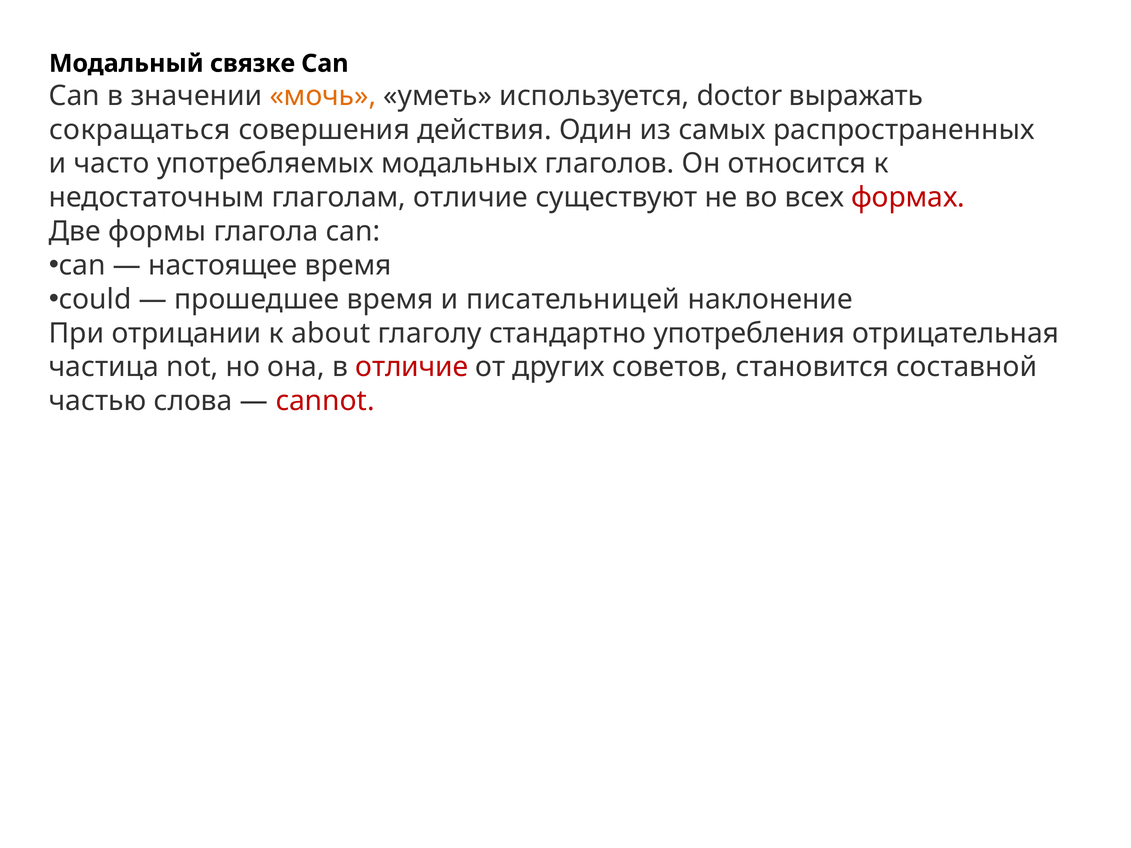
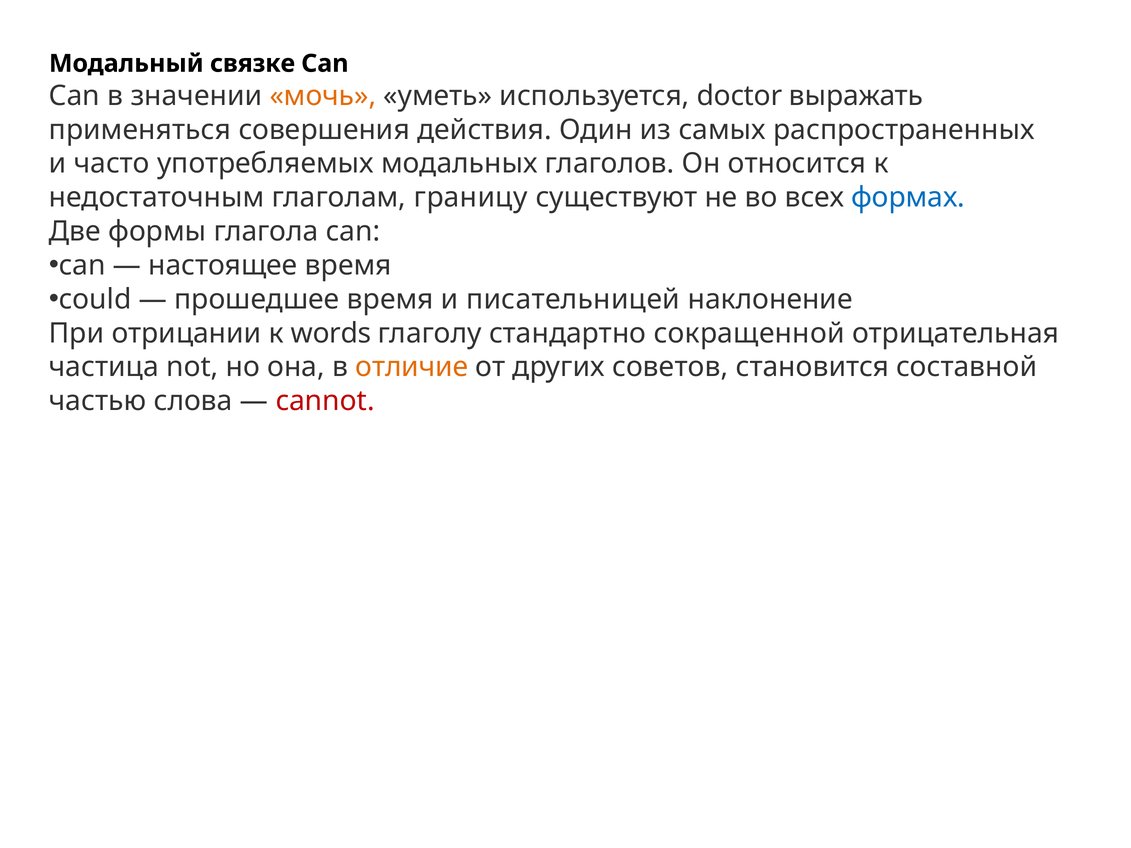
сокращаться: сокращаться -> применяться (140, 130)
глаголам отличие: отличие -> границу (471, 198)
формах colour: red -> blue (908, 198)
about: about -> words (331, 333)
употребления: употребления -> сокращенной (749, 333)
отличие colour: red -> orange (412, 367)
